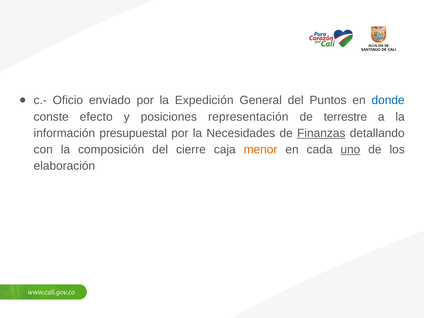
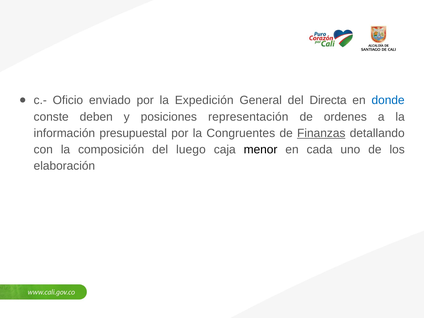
Puntos: Puntos -> Directa (328, 100)
efecto: efecto -> deben (96, 117)
terrestre: terrestre -> ordenes (345, 117)
Necesidades: Necesidades -> Congruentes (241, 133)
cierre: cierre -> luego (191, 150)
menor colour: orange -> black (261, 150)
uno underline: present -> none (350, 150)
